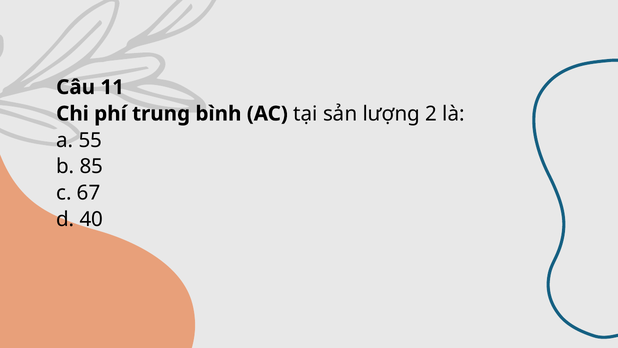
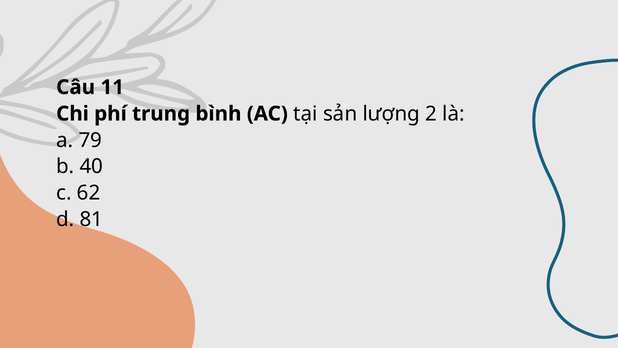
55: 55 -> 79 (90, 140)
85: 85 -> 40 (91, 166)
67: 67 -> 62 (89, 193)
40: 40 -> 81 (91, 219)
